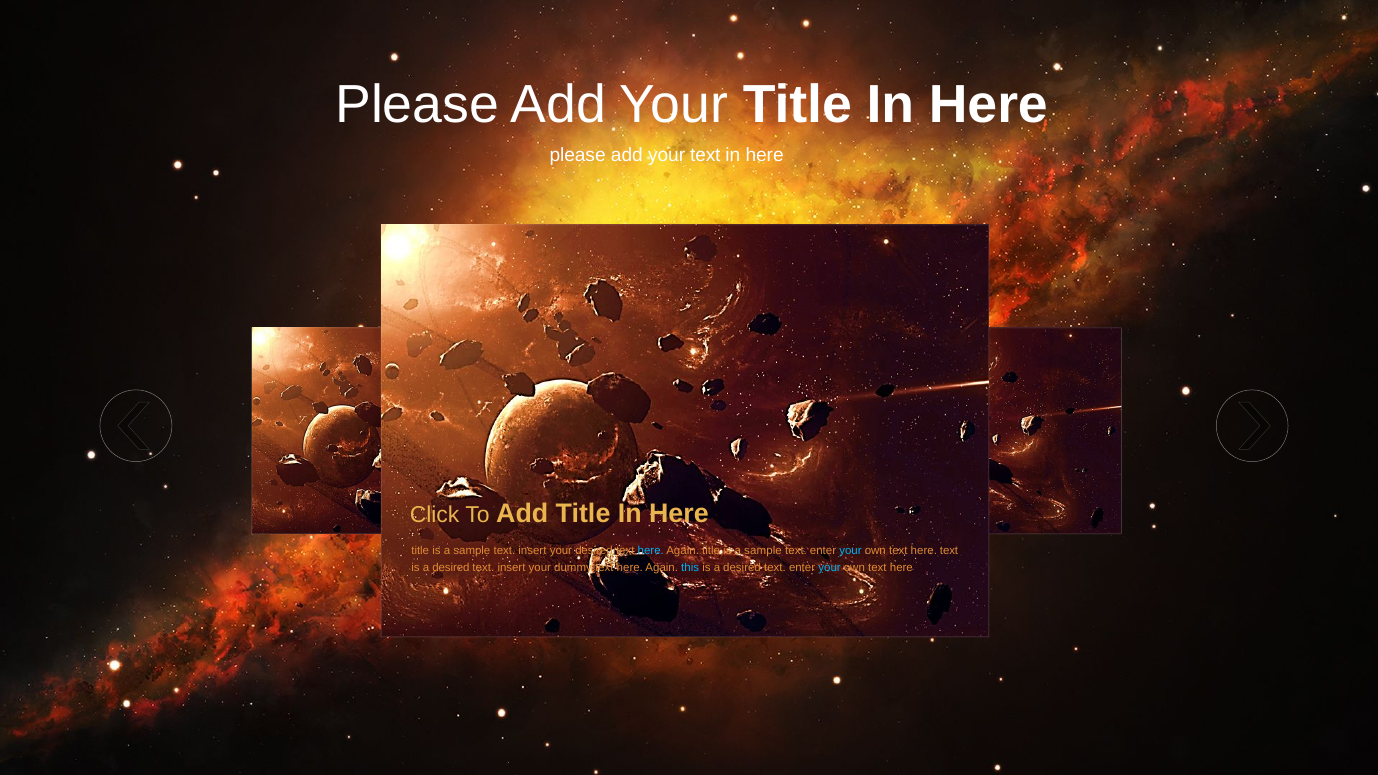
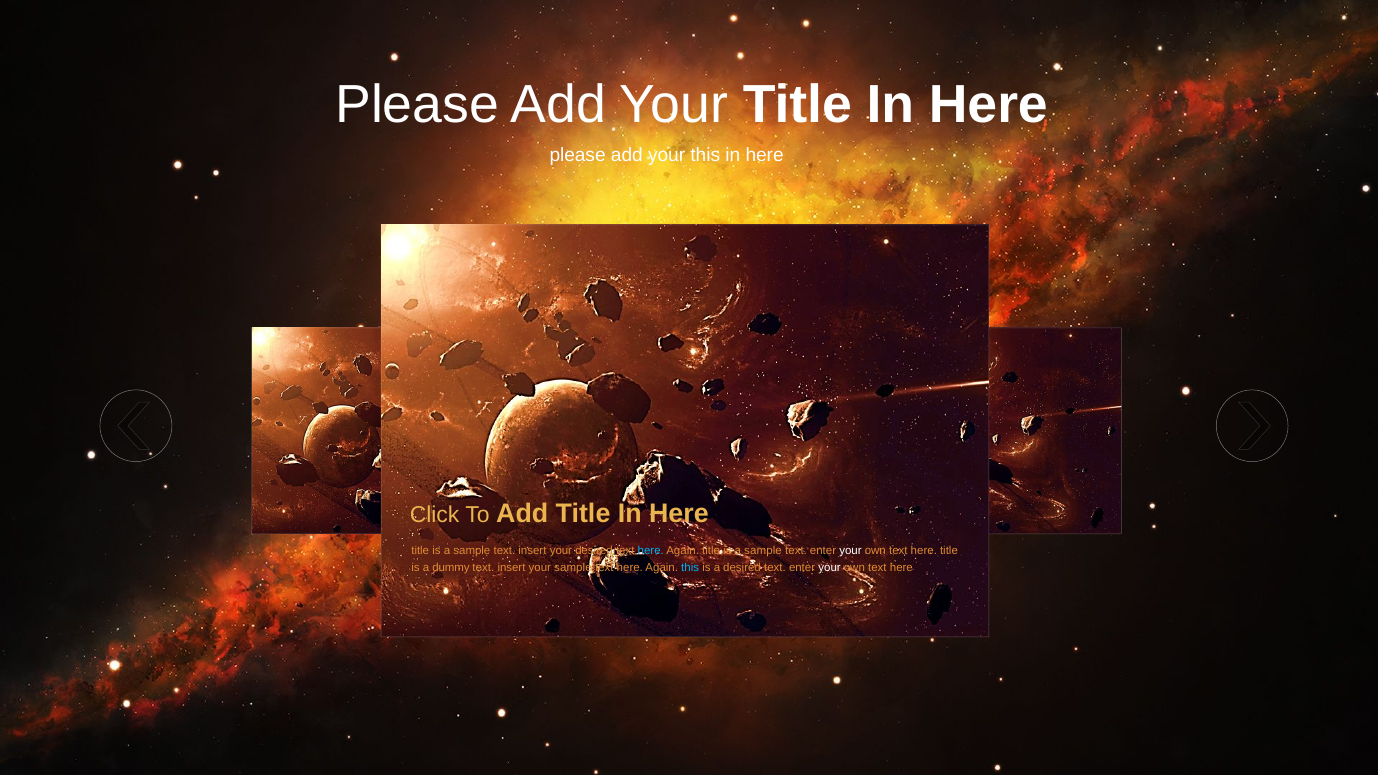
your text: text -> this (705, 155)
your colour: light blue -> white (850, 550)
text here text: text -> title (949, 550)
desired: desired -> dummy (451, 568)
your dummy: dummy -> sample (573, 568)
your colour: light blue -> white (830, 568)
